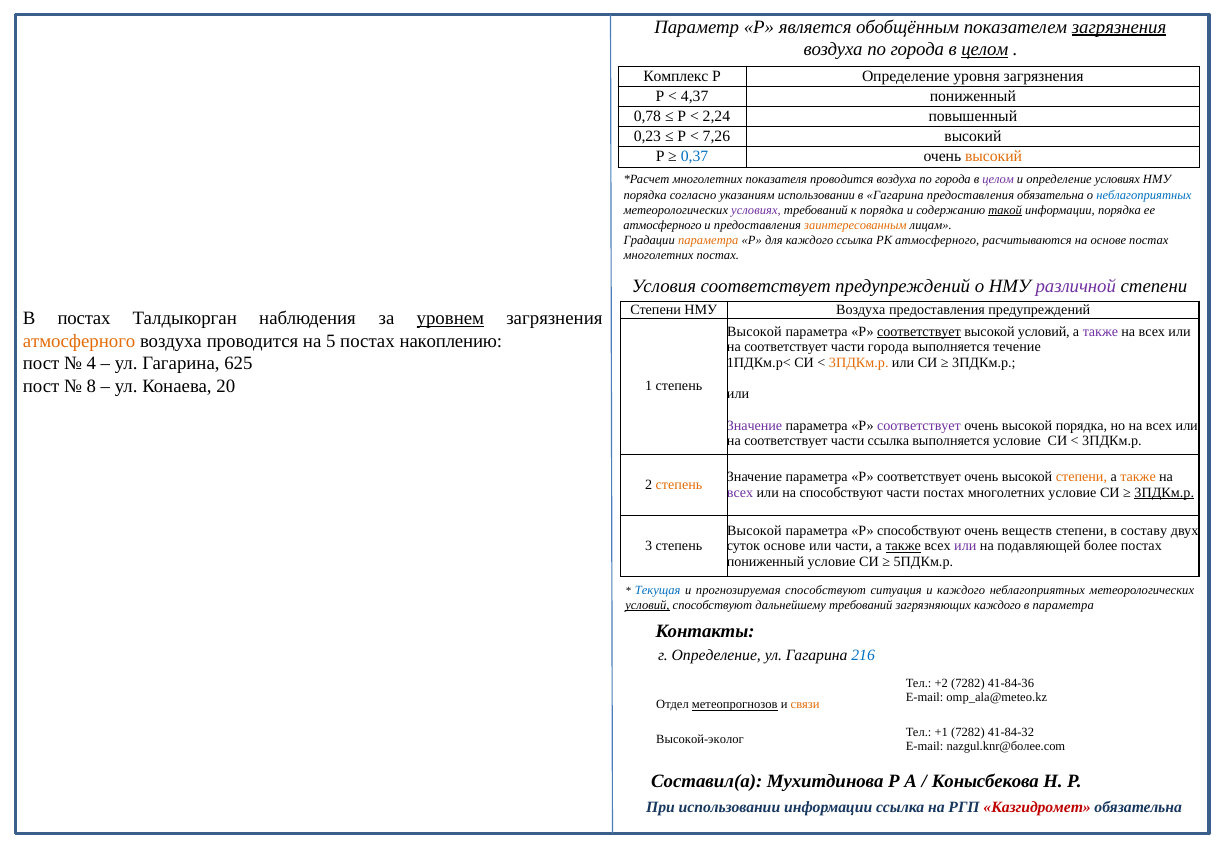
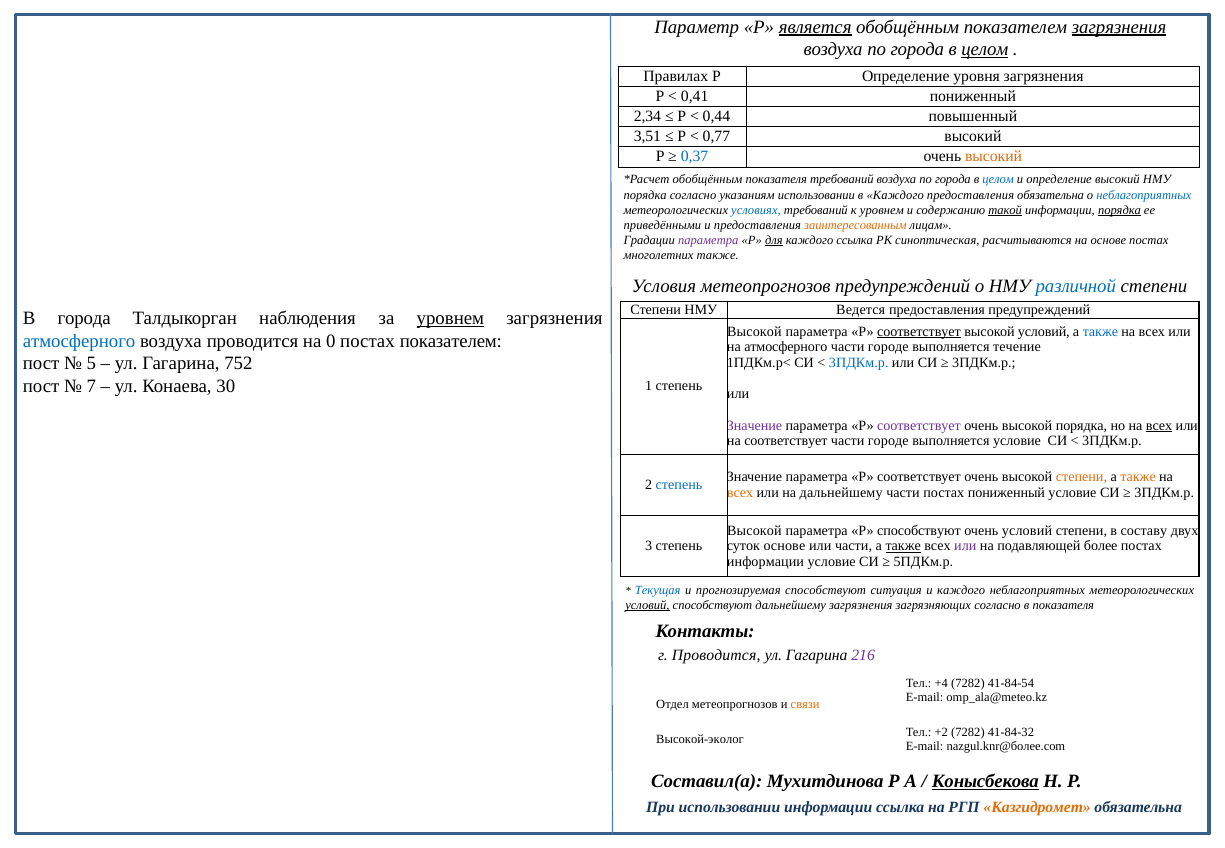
является underline: none -> present (815, 27)
Комплекс: Комплекс -> Правилах (676, 76)
4,37: 4,37 -> 0,41 (695, 96)
0,78: 0,78 -> 2,34 (647, 116)
2,24: 2,24 -> 0,44 (716, 116)
0,23: 0,23 -> 3,51 (647, 136)
7,26: 7,26 -> 0,77 (716, 136)
многолетних: многолетних -> обобщённым (707, 180)
показателя проводится: проводится -> требований (842, 180)
целом colour: purple -> blue (998, 180)
определение условиях: условиях -> высокий (1117, 180)
в Гагарина: Гагарина -> Каждого (895, 195)
условиях colour: purple -> blue (756, 210)
к порядка: порядка -> уровнем (882, 210)
порядка underline: none -> present (1119, 210)
атмосферного: атмосферного -> приведёнными (662, 225)
параметра colour: orange -> purple (708, 240)
для underline: none -> present (774, 240)
РК атмосферного: атмосферного -> синоптическая (937, 240)
многолетних постах: постах -> также (718, 255)
Условия соответствует: соответствует -> метеопрогнозов (766, 287)
различной colour: purple -> blue (1076, 287)
НМУ Воздуха: Воздуха -> Ведется (861, 310)
В постах: постах -> города (84, 318)
также colour: purple -> blue (1100, 331)
атмосферного colour: orange -> blue (79, 341)
5: 5 -> 0 (331, 341)
постах накоплению: накоплению -> показателем (451, 341)
соответствует: соответствует -> атмосферного (786, 347)
города: города -> городе (888, 347)
4: 4 -> 5 (91, 364)
625: 625 -> 752 (238, 364)
3ПДКм.р colour: orange -> blue (859, 363)
8: 8 -> 7 (91, 386)
20: 20 -> 30 (226, 386)
всех underline: none -> present (1159, 425)
ссылка: ссылка -> городе (888, 441)
степень colour: orange -> blue (679, 485)
всех colour: purple -> orange (740, 493)
на способствуют: способствуют -> дальнейшему (841, 493)
части постах многолетних: многолетних -> пониженный (1006, 493)
3ПДКм.р underline: present -> none (1164, 493)
очень веществ: веществ -> условий (1027, 531)
пониженный: пониженный -> информации (765, 562)
дальнейшему требований: требований -> загрязнения (861, 605)
загрязняющих каждого: каждого -> согласно (998, 605)
в параметра: параметра -> показателя (1063, 605)
г Определение: Определение -> Проводится (716, 655)
216 colour: blue -> purple (863, 655)
+2: +2 -> +4 (941, 684)
41-84-36: 41-84-36 -> 41-84-54 (1011, 684)
метеопрогнозов underline: present -> none (735, 705)
+1: +1 -> +2 (941, 733)
Конысбекова underline: none -> present (985, 781)
Казгидромет colour: red -> orange (1037, 808)
